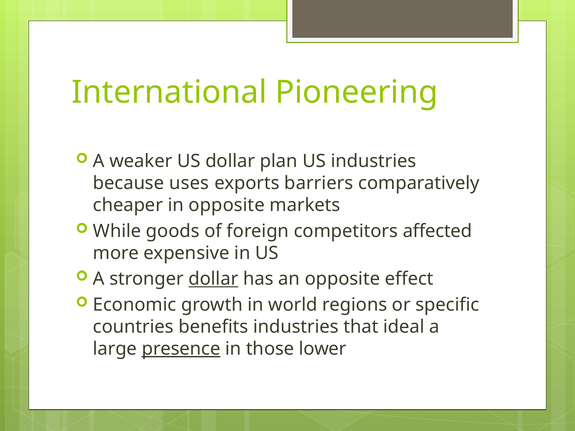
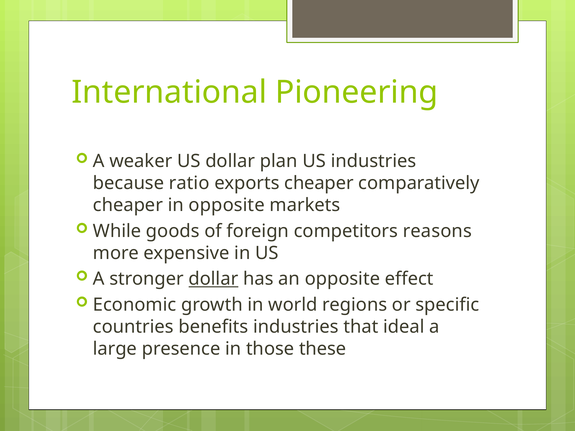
uses: uses -> ratio (189, 183)
exports barriers: barriers -> cheaper (319, 183)
affected: affected -> reasons (437, 231)
presence underline: present -> none (181, 349)
lower: lower -> these (323, 349)
